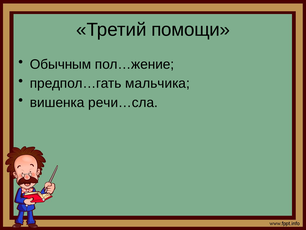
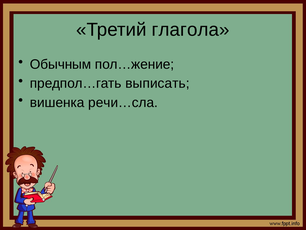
помощи: помощи -> глагола (191, 30)
мальчика: мальчика -> выписать (157, 83)
